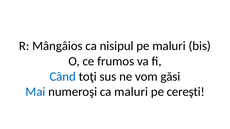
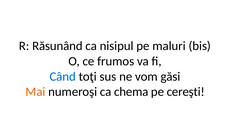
Mângâios: Mângâios -> Răsunând (57, 46)
Mai colour: blue -> orange (35, 92)
ca maluri: maluri -> chema (131, 92)
